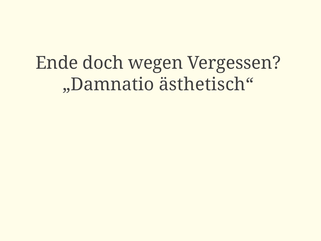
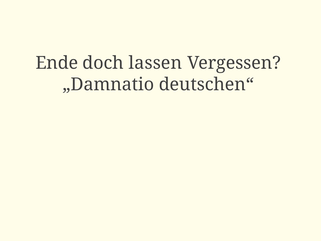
wegen: wegen -> lassen (155, 63)
ästhetisch“: ästhetisch“ -> deutschen“ (206, 84)
